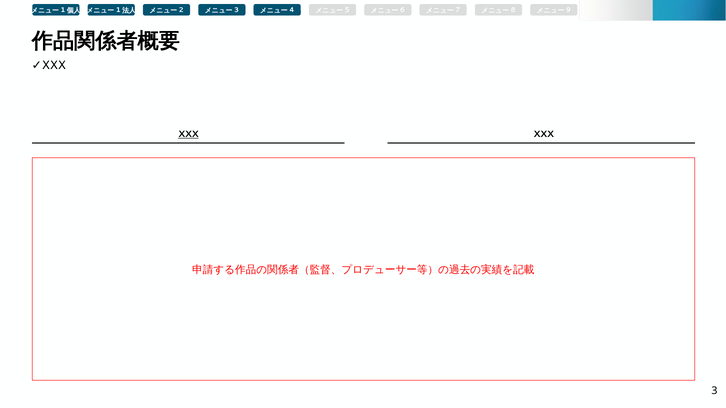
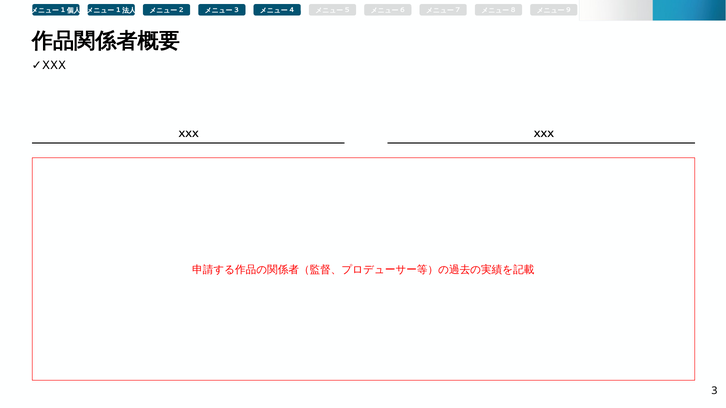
XXX underline: present -> none (188, 135)
